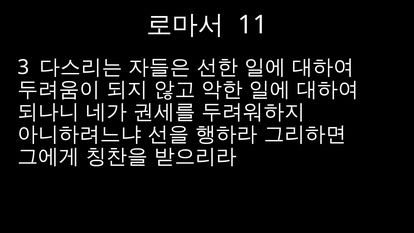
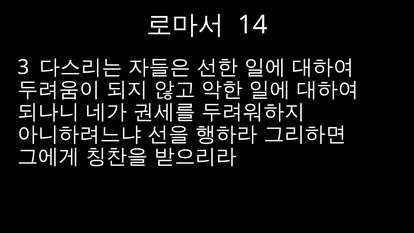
11: 11 -> 14 (253, 25)
